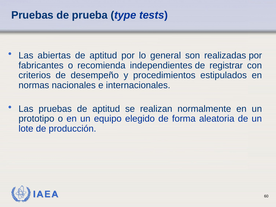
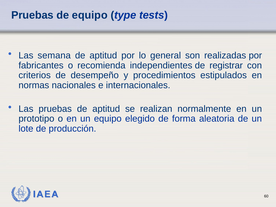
de prueba: prueba -> equipo (90, 15)
abiertas: abiertas -> semana (54, 55)
